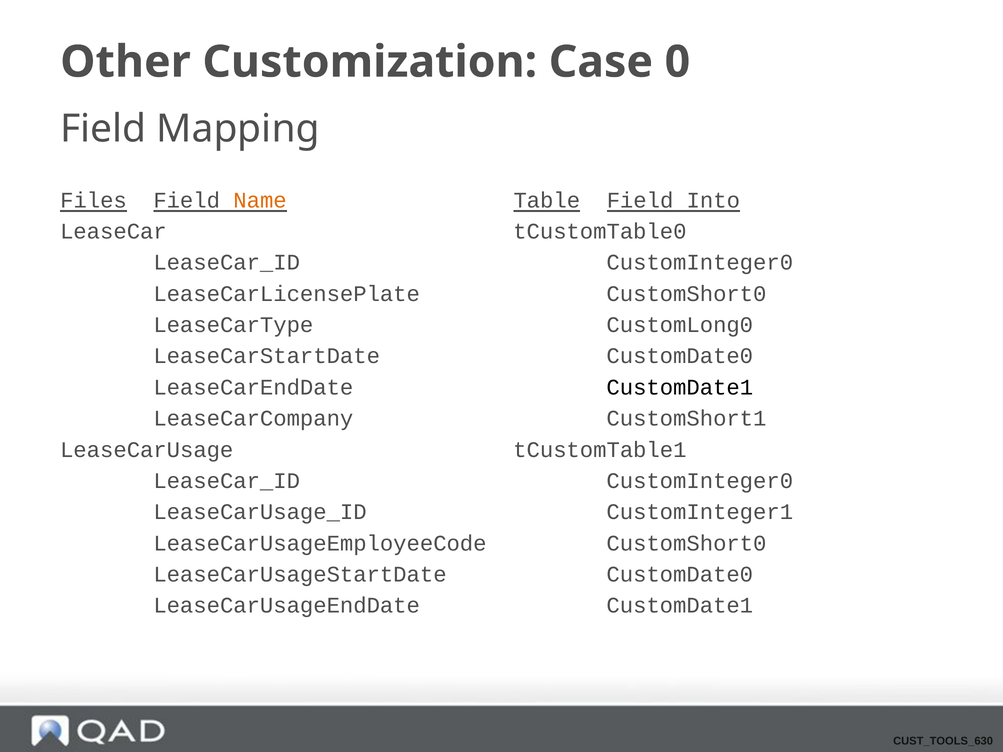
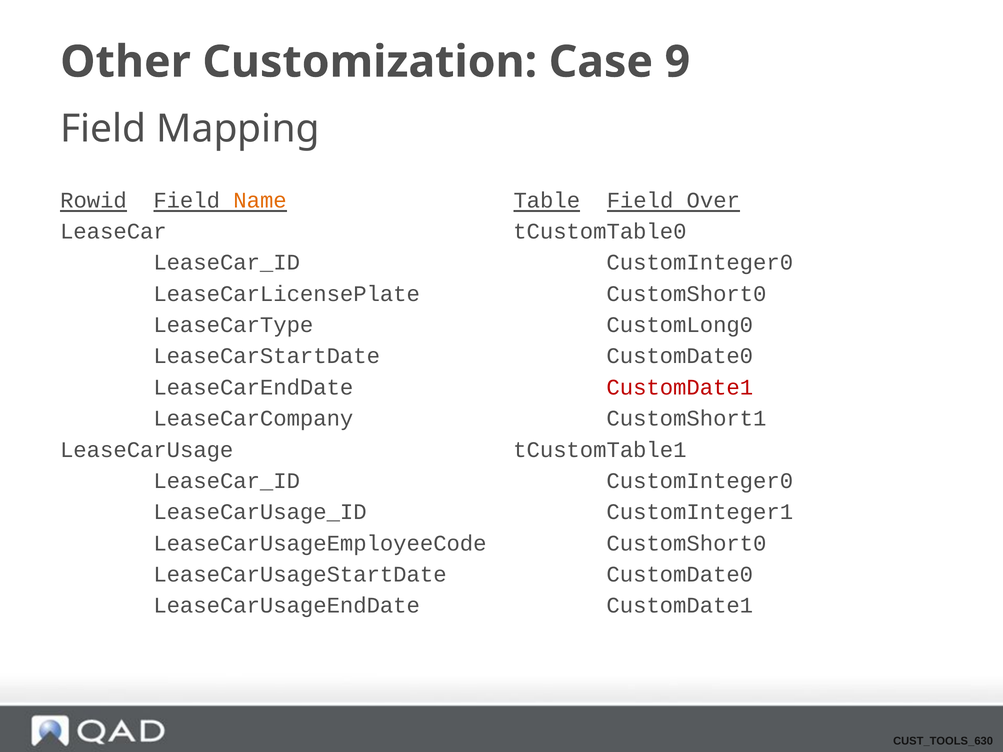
0: 0 -> 9 (677, 62)
Files: Files -> Rowid (94, 200)
Into: Into -> Over (713, 200)
CustomDate1 colour: black -> red (680, 387)
